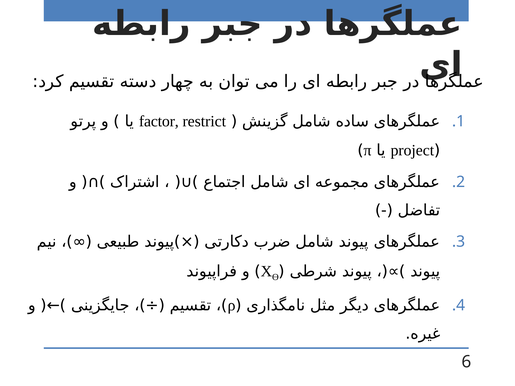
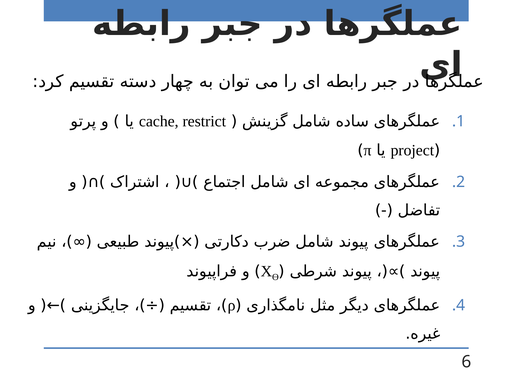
factor: factor -> cache (159, 121)
